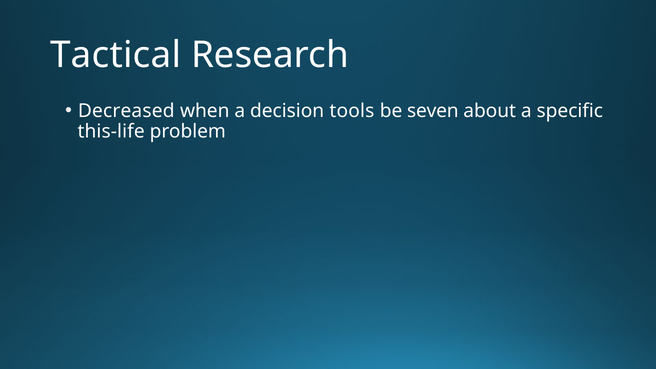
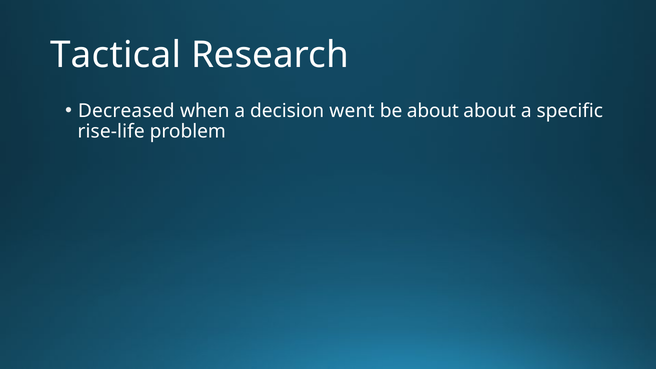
tools: tools -> went (352, 111)
be seven: seven -> about (433, 111)
this-life: this-life -> rise-life (111, 132)
